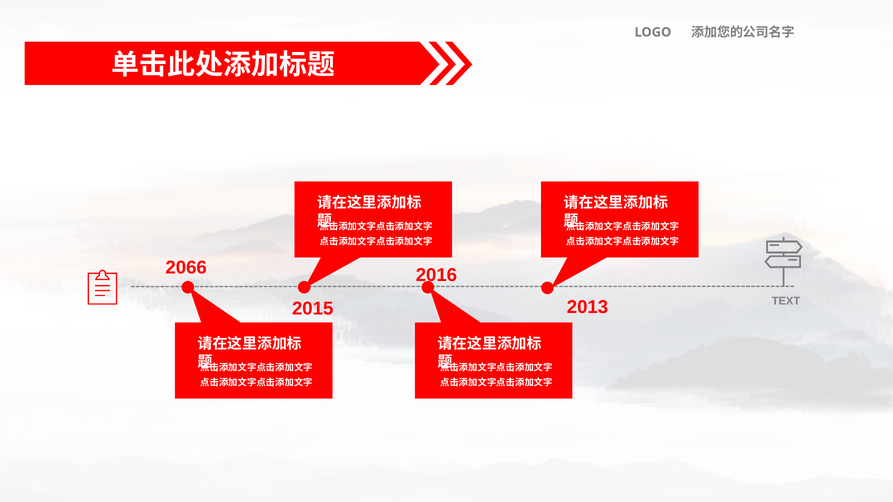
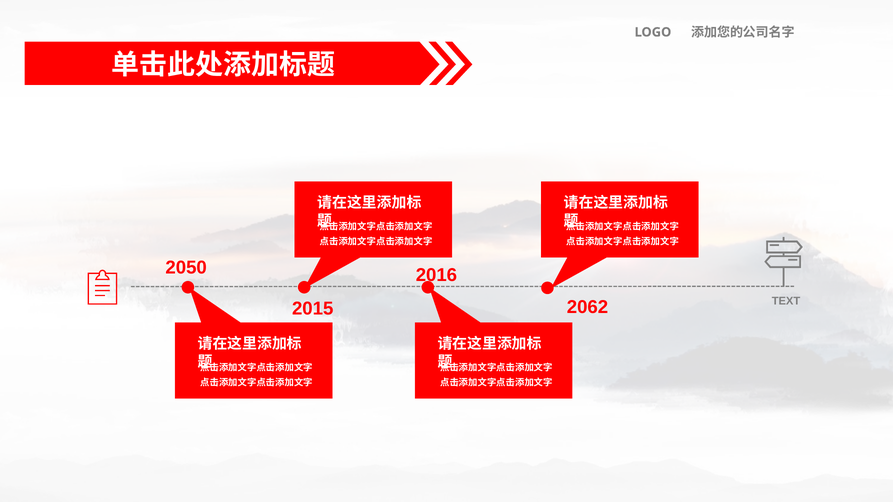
2066: 2066 -> 2050 (186, 268)
2013: 2013 -> 2062 (587, 307)
